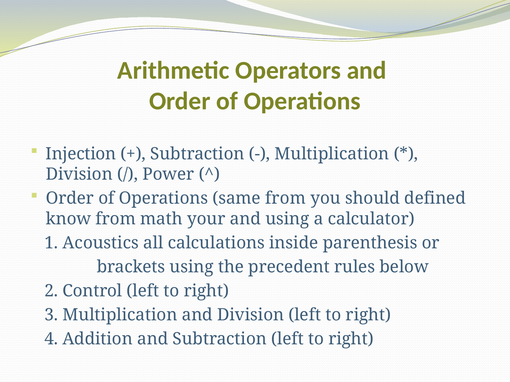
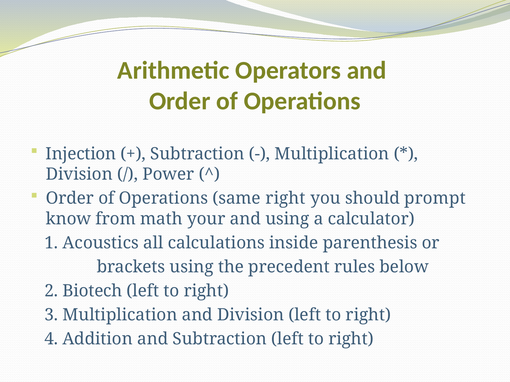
same from: from -> right (286, 199)
defined: defined -> prompt (435, 199)
Control: Control -> Biotech (92, 291)
